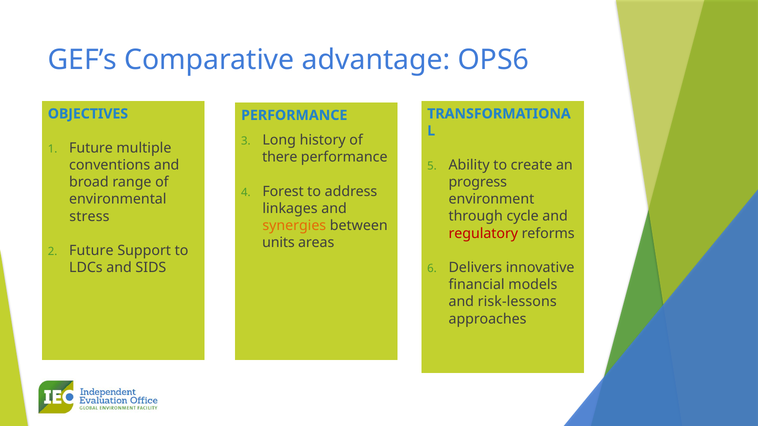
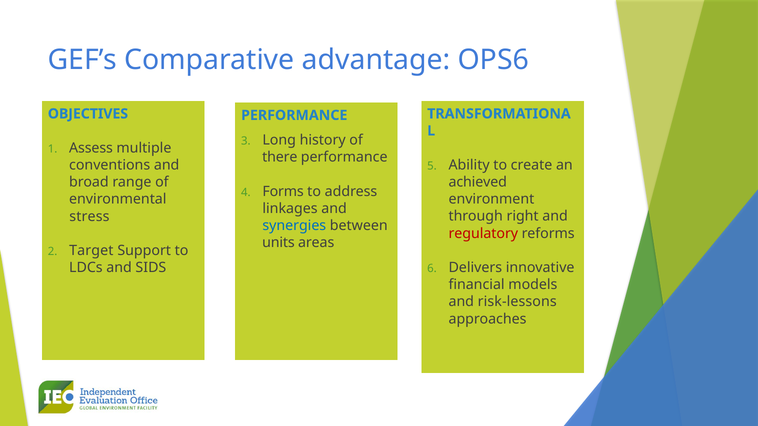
Future: Future -> Assess (91, 148)
progress: progress -> achieved (478, 182)
Forest: Forest -> Forms (283, 192)
cycle: cycle -> right (523, 216)
synergies colour: orange -> blue (294, 226)
Future: Future -> Target (91, 251)
